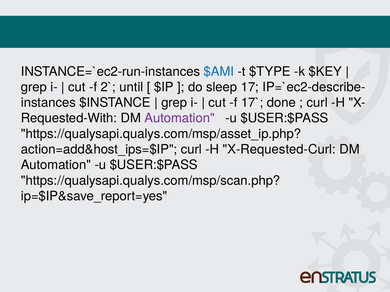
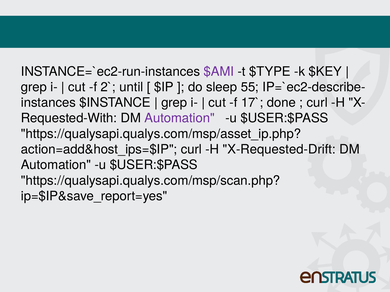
$AMI colour: blue -> purple (219, 72)
17: 17 -> 55 (250, 87)
X-Requested-Curl: X-Requested-Curl -> X-Requested-Drift (279, 150)
